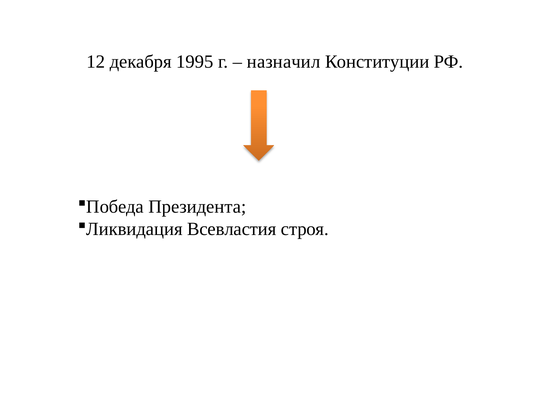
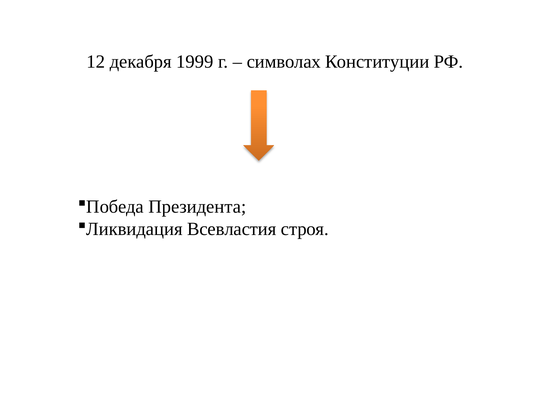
1995: 1995 -> 1999 (195, 62)
назначил: назначил -> символах (284, 62)
